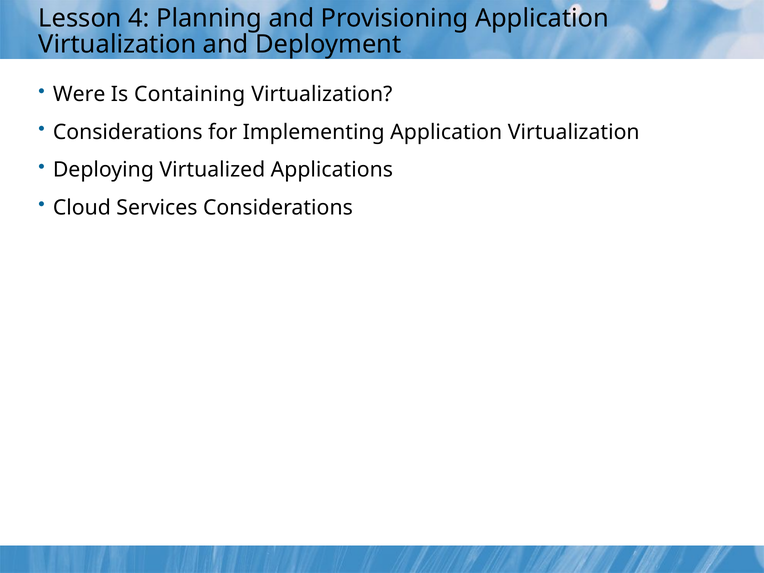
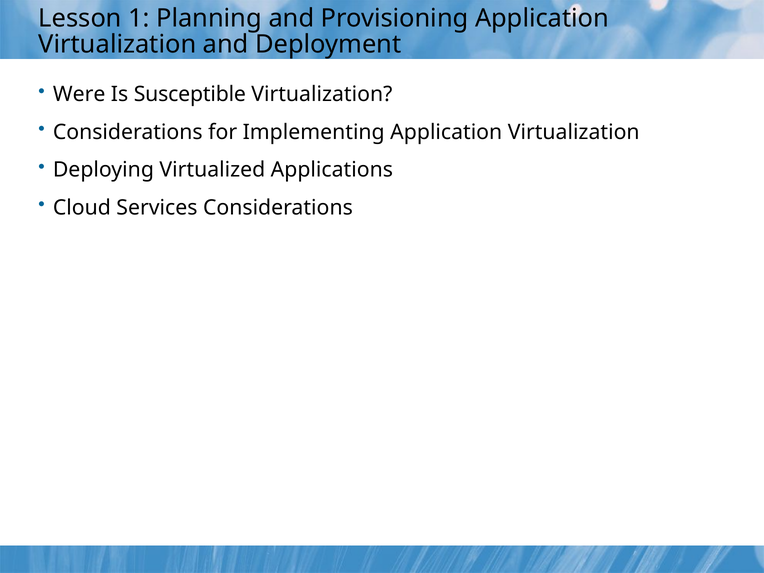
4: 4 -> 1 (139, 18)
Containing: Containing -> Susceptible (190, 94)
